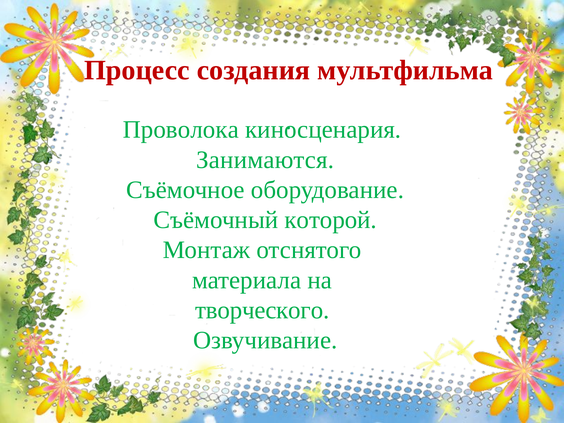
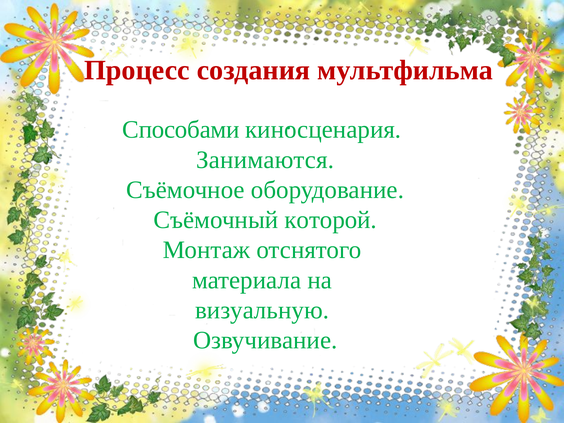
Проволока: Проволока -> Способами (181, 130)
творческого: творческого -> визуальную (262, 310)
